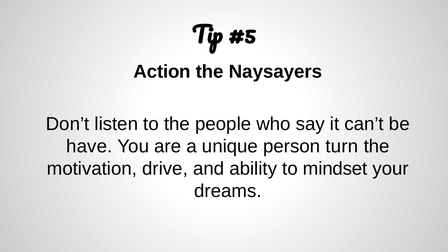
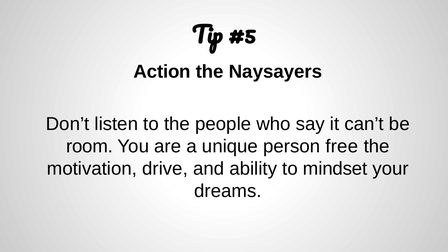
have: have -> room (89, 146)
turn: turn -> free (342, 146)
